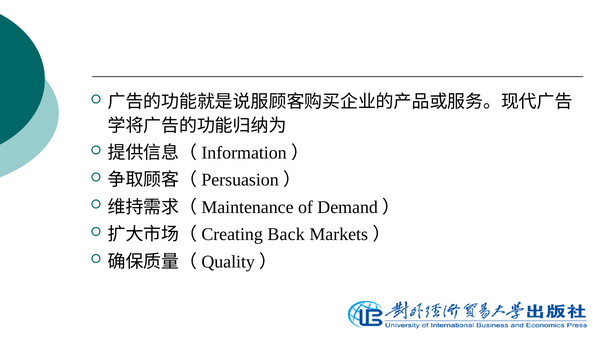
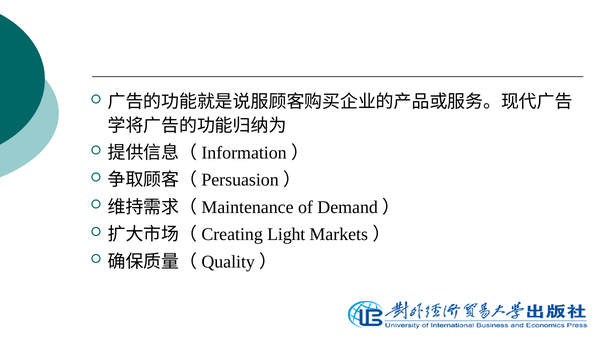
Back: Back -> Light (286, 235)
